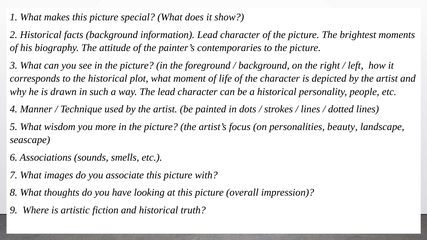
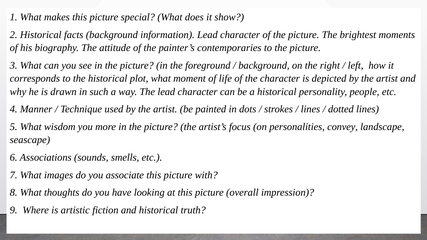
beauty: beauty -> convey (343, 127)
